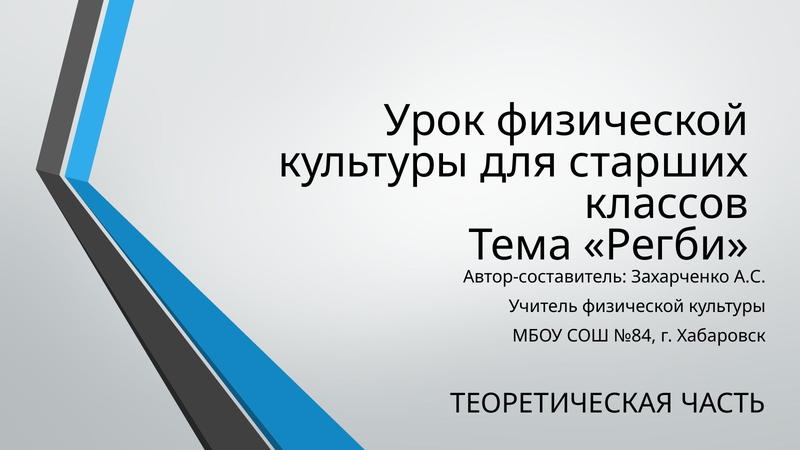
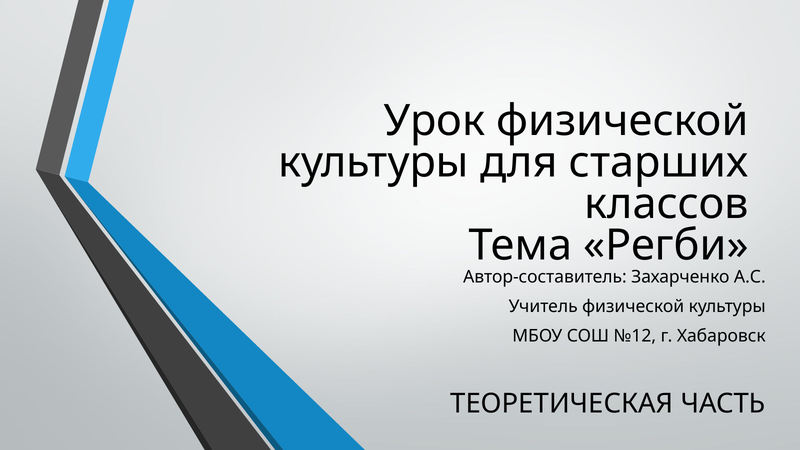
№84: №84 -> №12 (635, 336)
